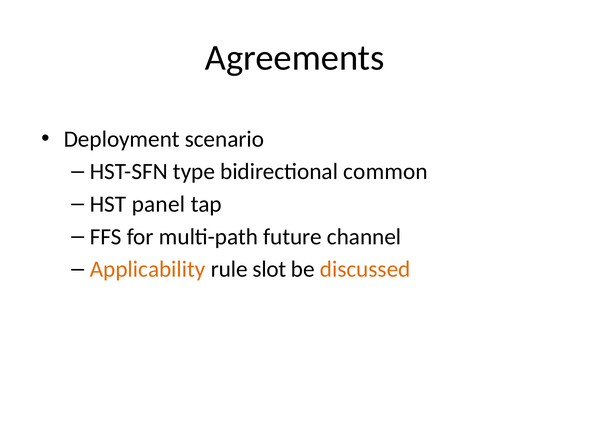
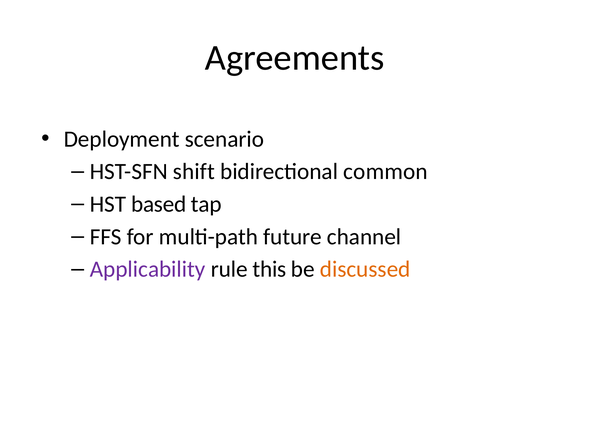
type: type -> shift (194, 172)
panel: panel -> based (159, 204)
Applicability colour: orange -> purple (148, 270)
slot: slot -> this (270, 270)
